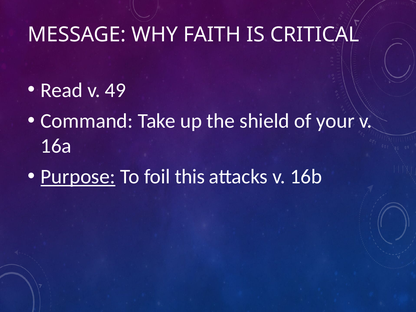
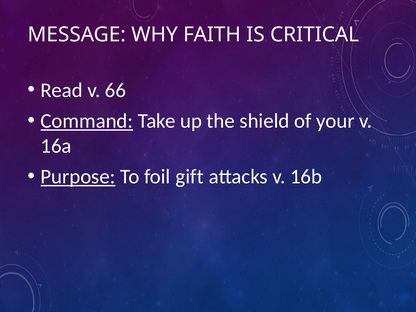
49: 49 -> 66 (115, 90)
Command underline: none -> present (87, 121)
this: this -> gift (190, 177)
